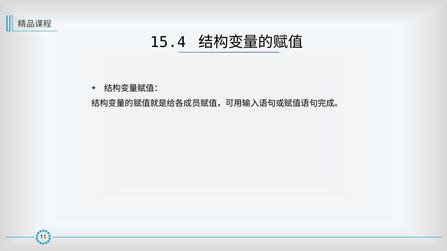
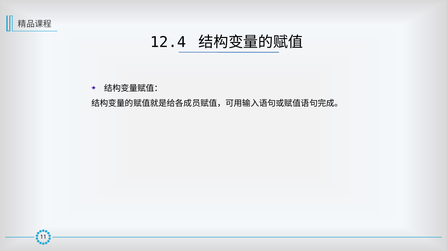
15.4: 15.4 -> 12.4 (168, 42)
